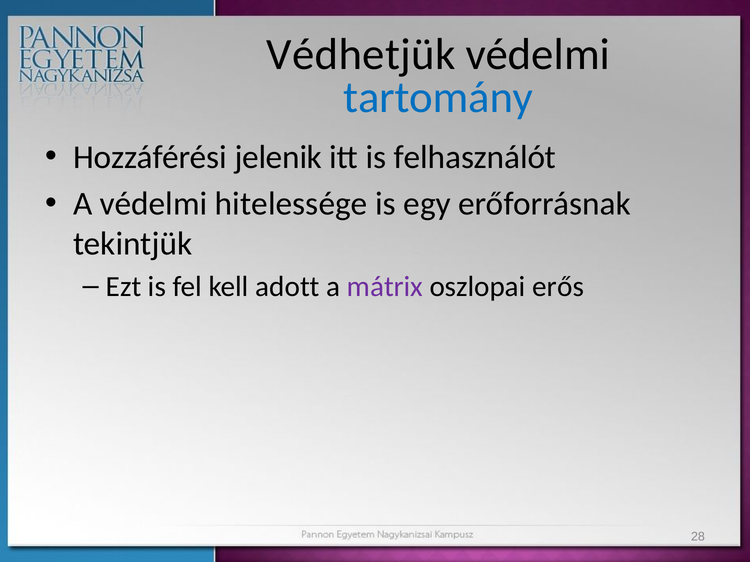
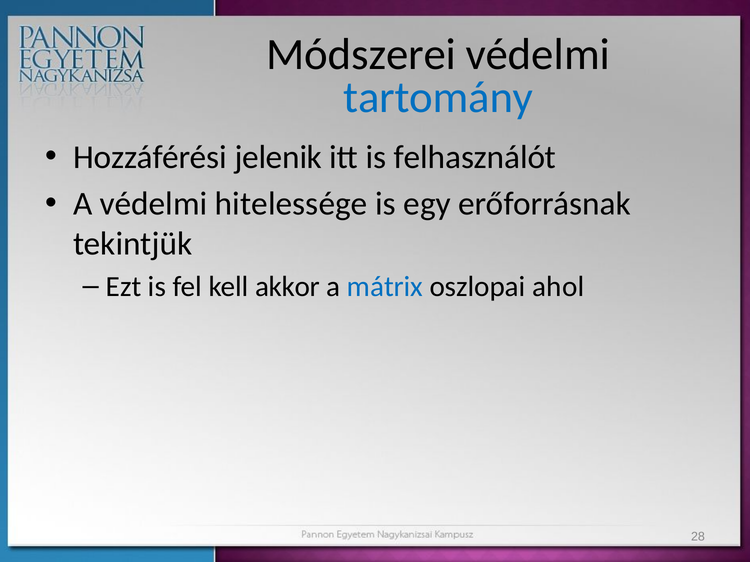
Védhetjük: Védhetjük -> Módszerei (361, 55)
adott: adott -> akkor (288, 287)
mátrix colour: purple -> blue (385, 287)
erős: erős -> ahol (558, 287)
